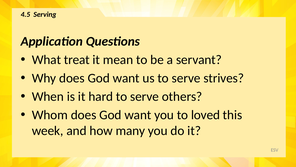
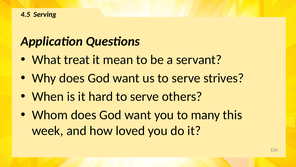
loved: loved -> many (206, 115)
many: many -> loved (130, 131)
